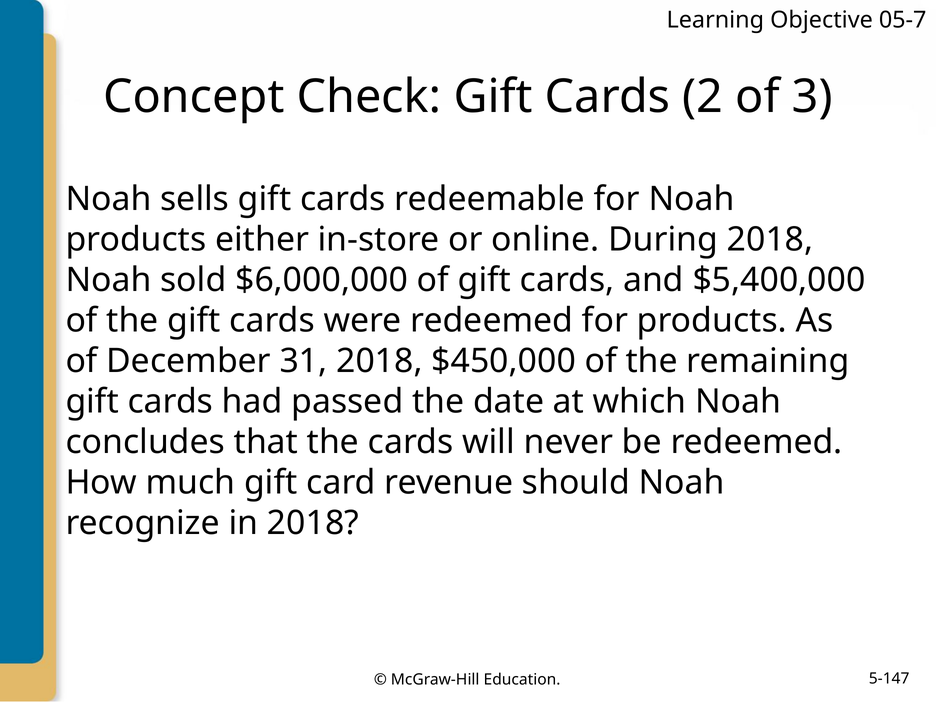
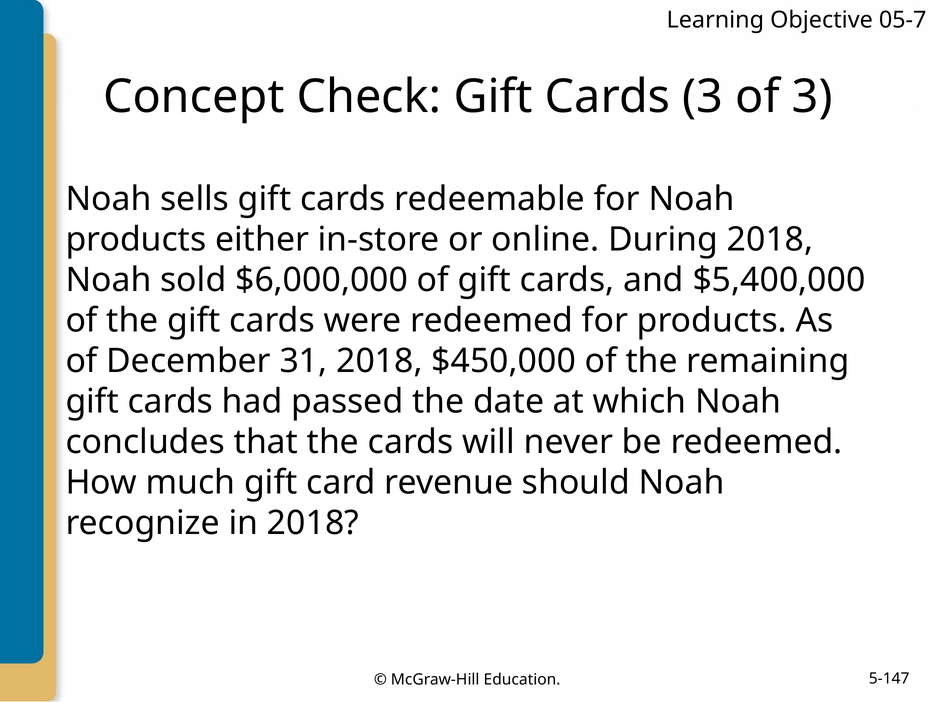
Cards 2: 2 -> 3 (703, 97)
